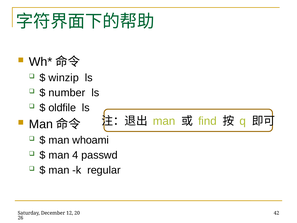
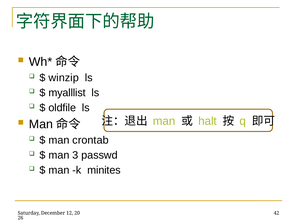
number: number -> myalllist (67, 93)
find: find -> halt (207, 121)
whoami: whoami -> crontab (90, 140)
4: 4 -> 3 (75, 155)
regular: regular -> minites (104, 170)
